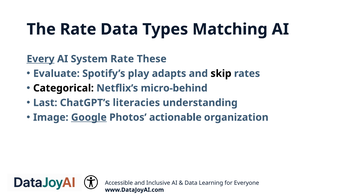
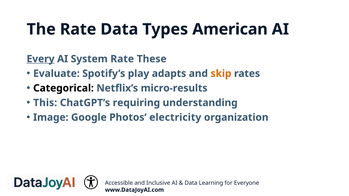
Matching: Matching -> American (230, 29)
skip colour: black -> orange (221, 74)
micro-behind: micro-behind -> micro-results (174, 88)
Last: Last -> This (45, 103)
literacies: literacies -> requiring (136, 103)
Google underline: present -> none (89, 118)
actionable: actionable -> electricity (175, 118)
